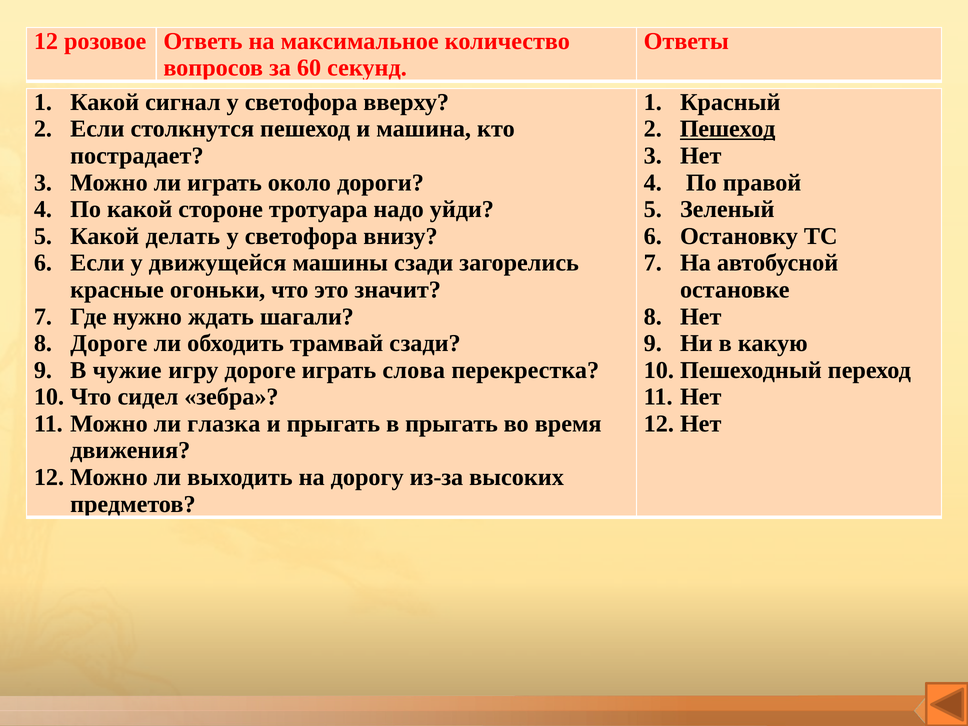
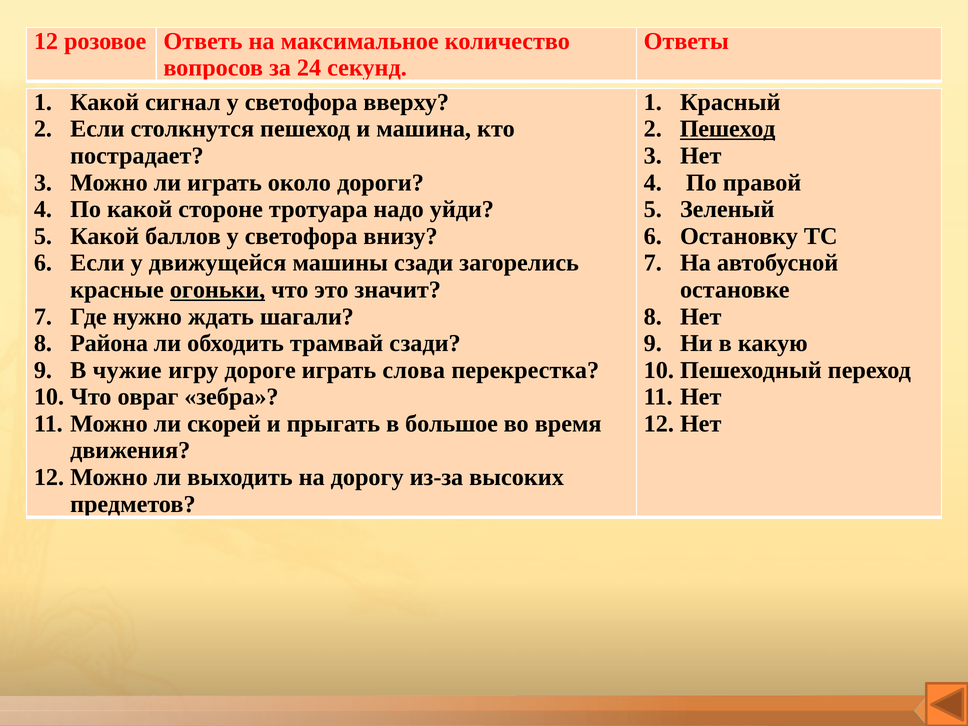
60: 60 -> 24 (309, 68)
делать: делать -> баллов (183, 236)
огоньки underline: none -> present (218, 290)
Дороге: Дороге -> Района (109, 343)
сидел: сидел -> овраг (148, 397)
глазка: глазка -> скорей (224, 424)
в прыгать: прыгать -> большое (452, 424)
